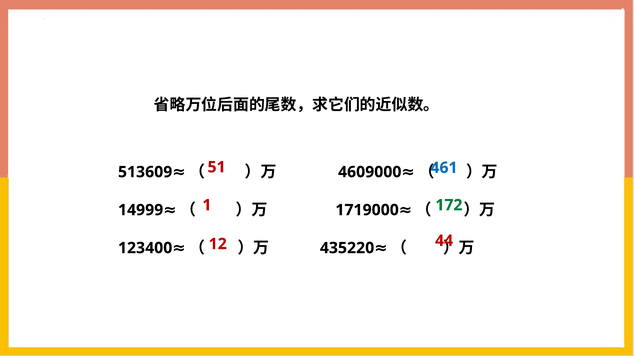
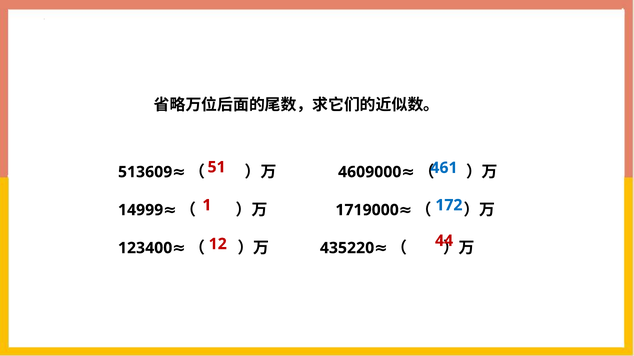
172 colour: green -> blue (449, 205)
